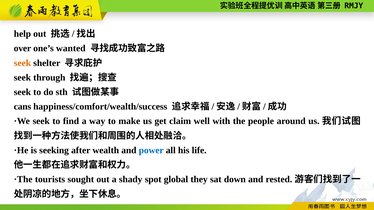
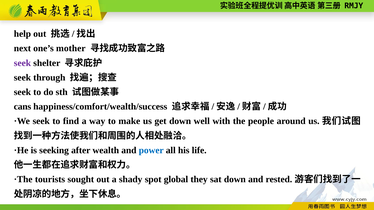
over: over -> next (22, 49)
wanted: wanted -> mother (71, 49)
seek colour: orange -> purple (22, 63)
get claim: claim -> down (180, 121)
